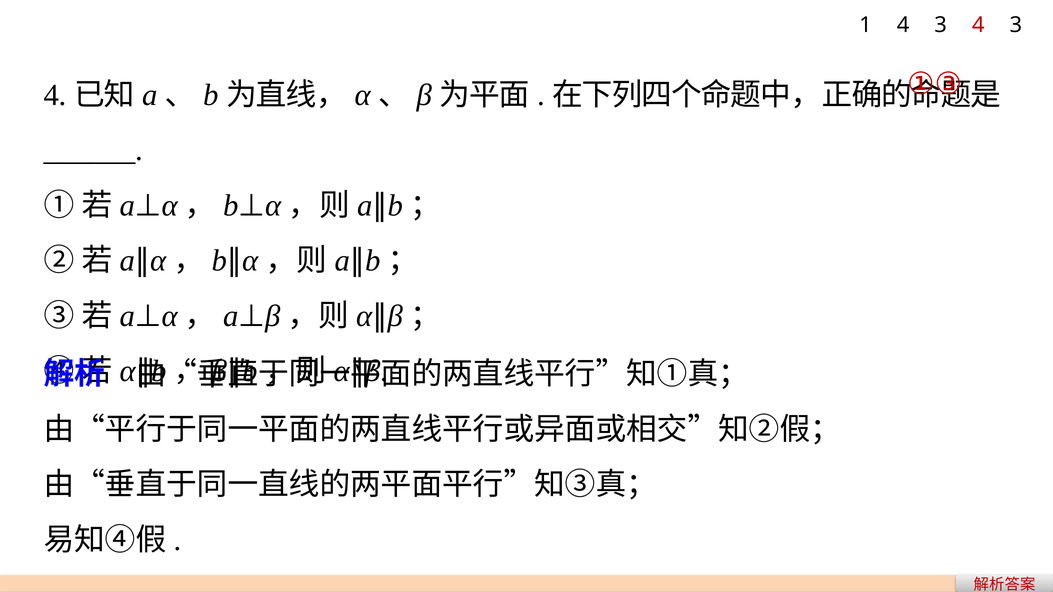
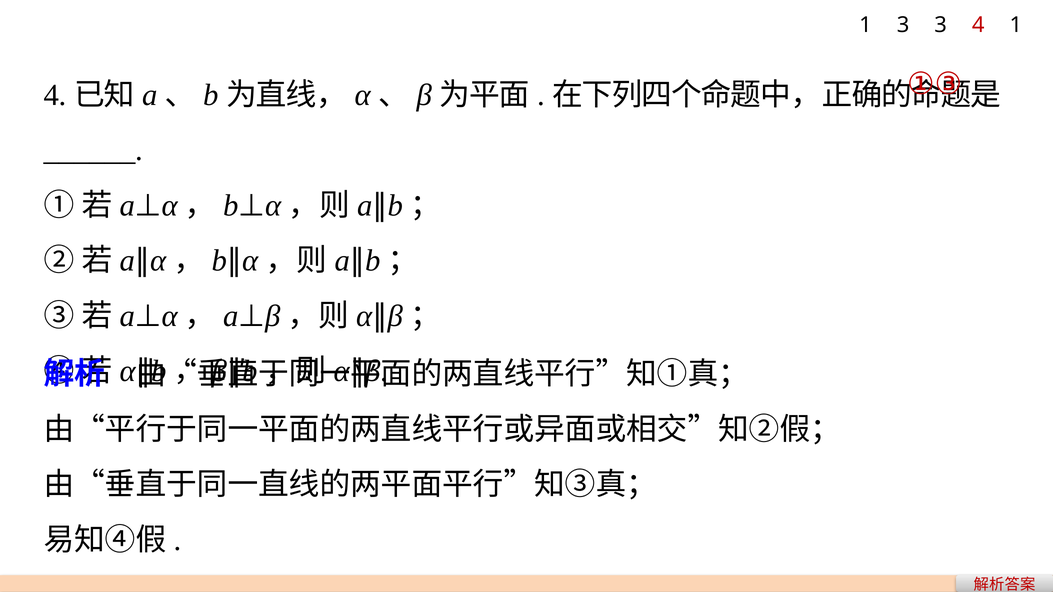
1 4: 4 -> 3 (903, 25)
3 4 3: 3 -> 1 (1016, 25)
